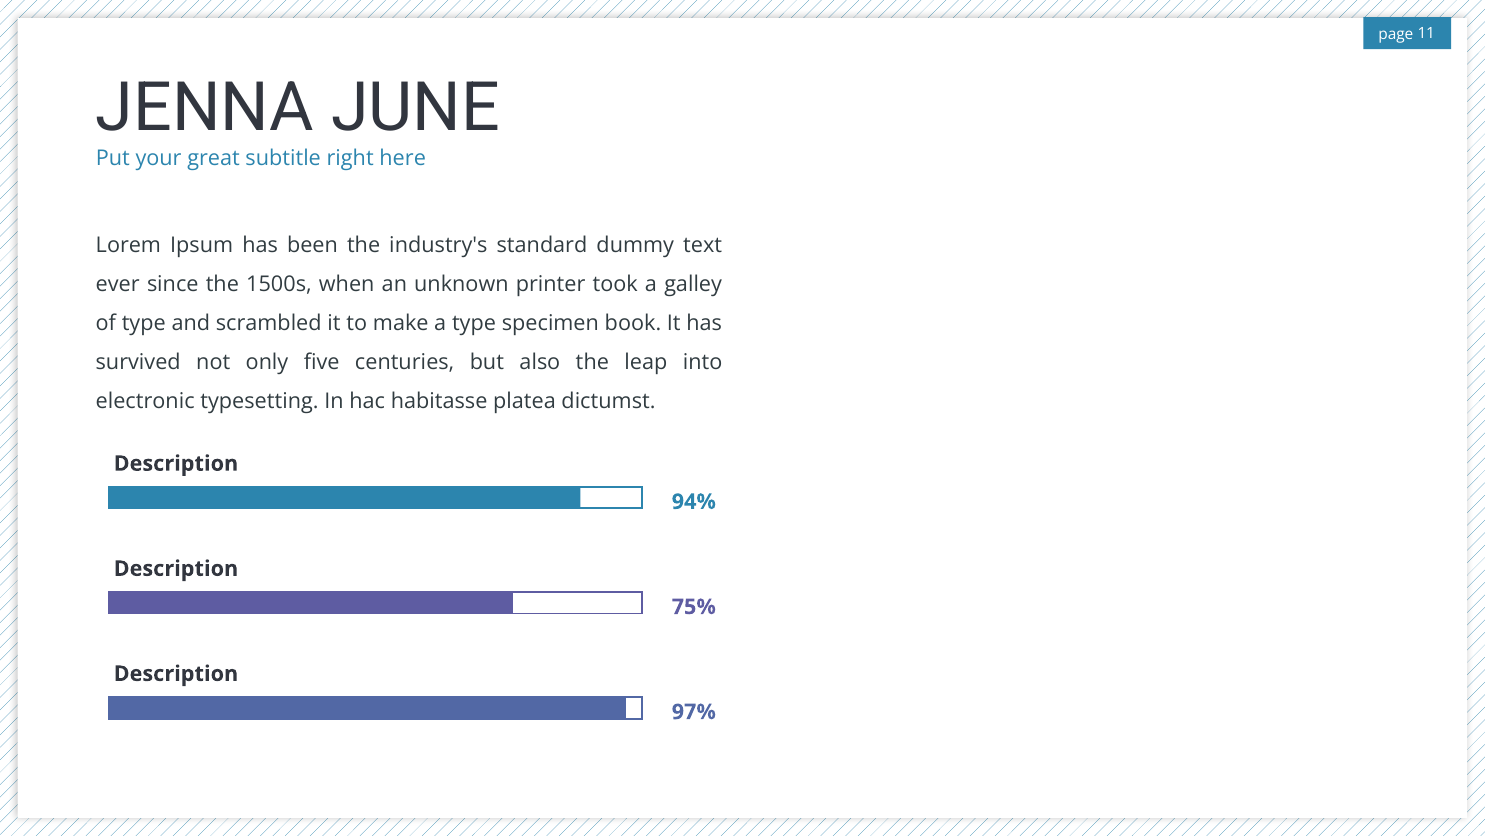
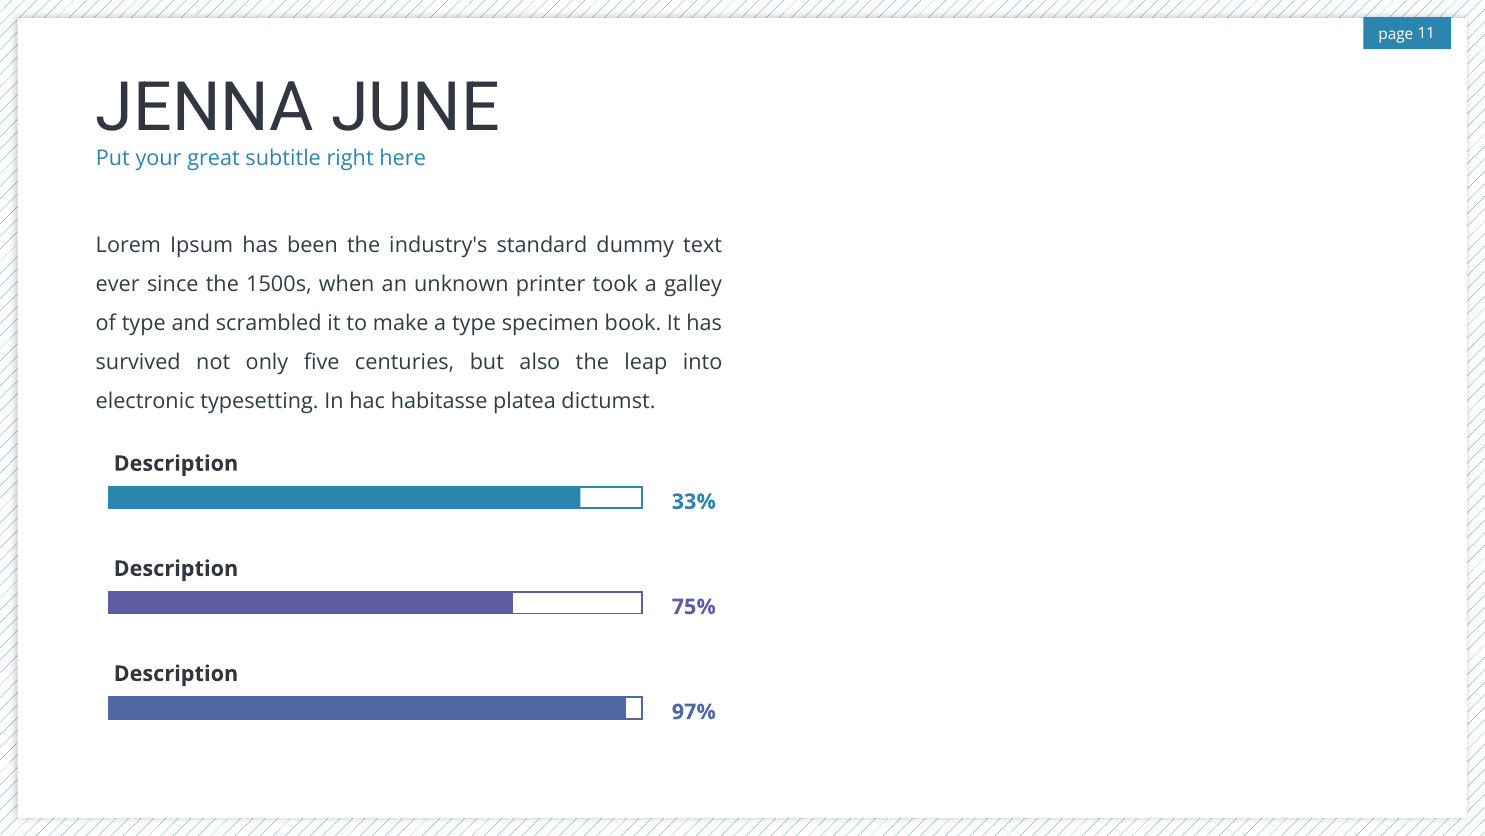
94%: 94% -> 33% (694, 501)
